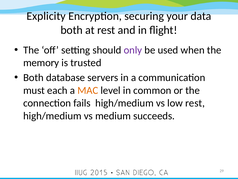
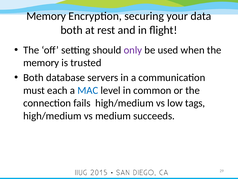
Explicity: Explicity -> Memory (46, 16)
MAC colour: orange -> blue (88, 90)
low rest: rest -> tags (195, 103)
